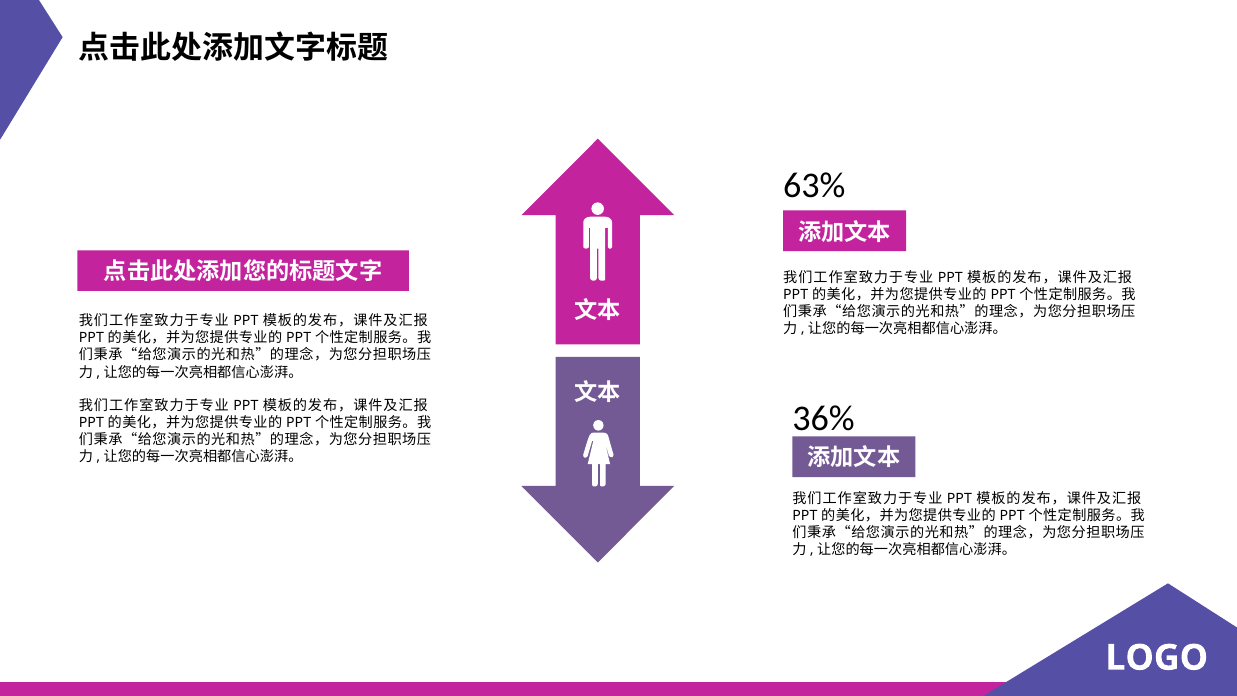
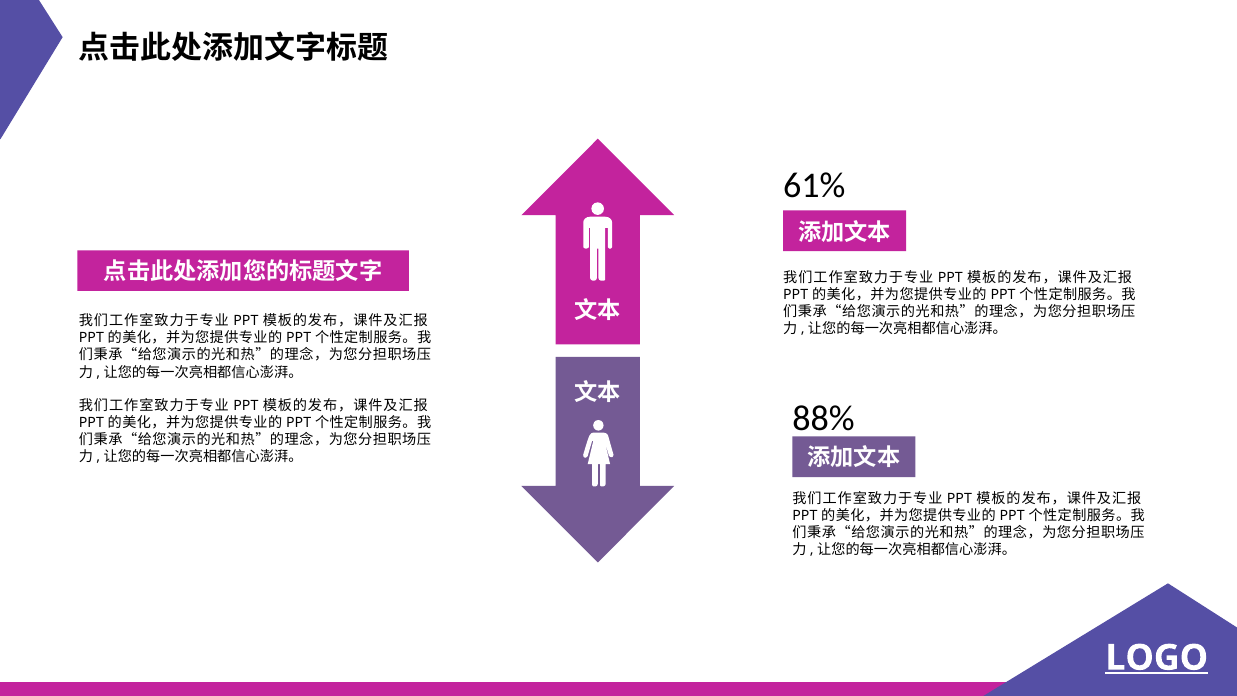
63%: 63% -> 61% (814, 186)
36%: 36% -> 88% (824, 419)
LOGO underline: none -> present (1157, 658)
